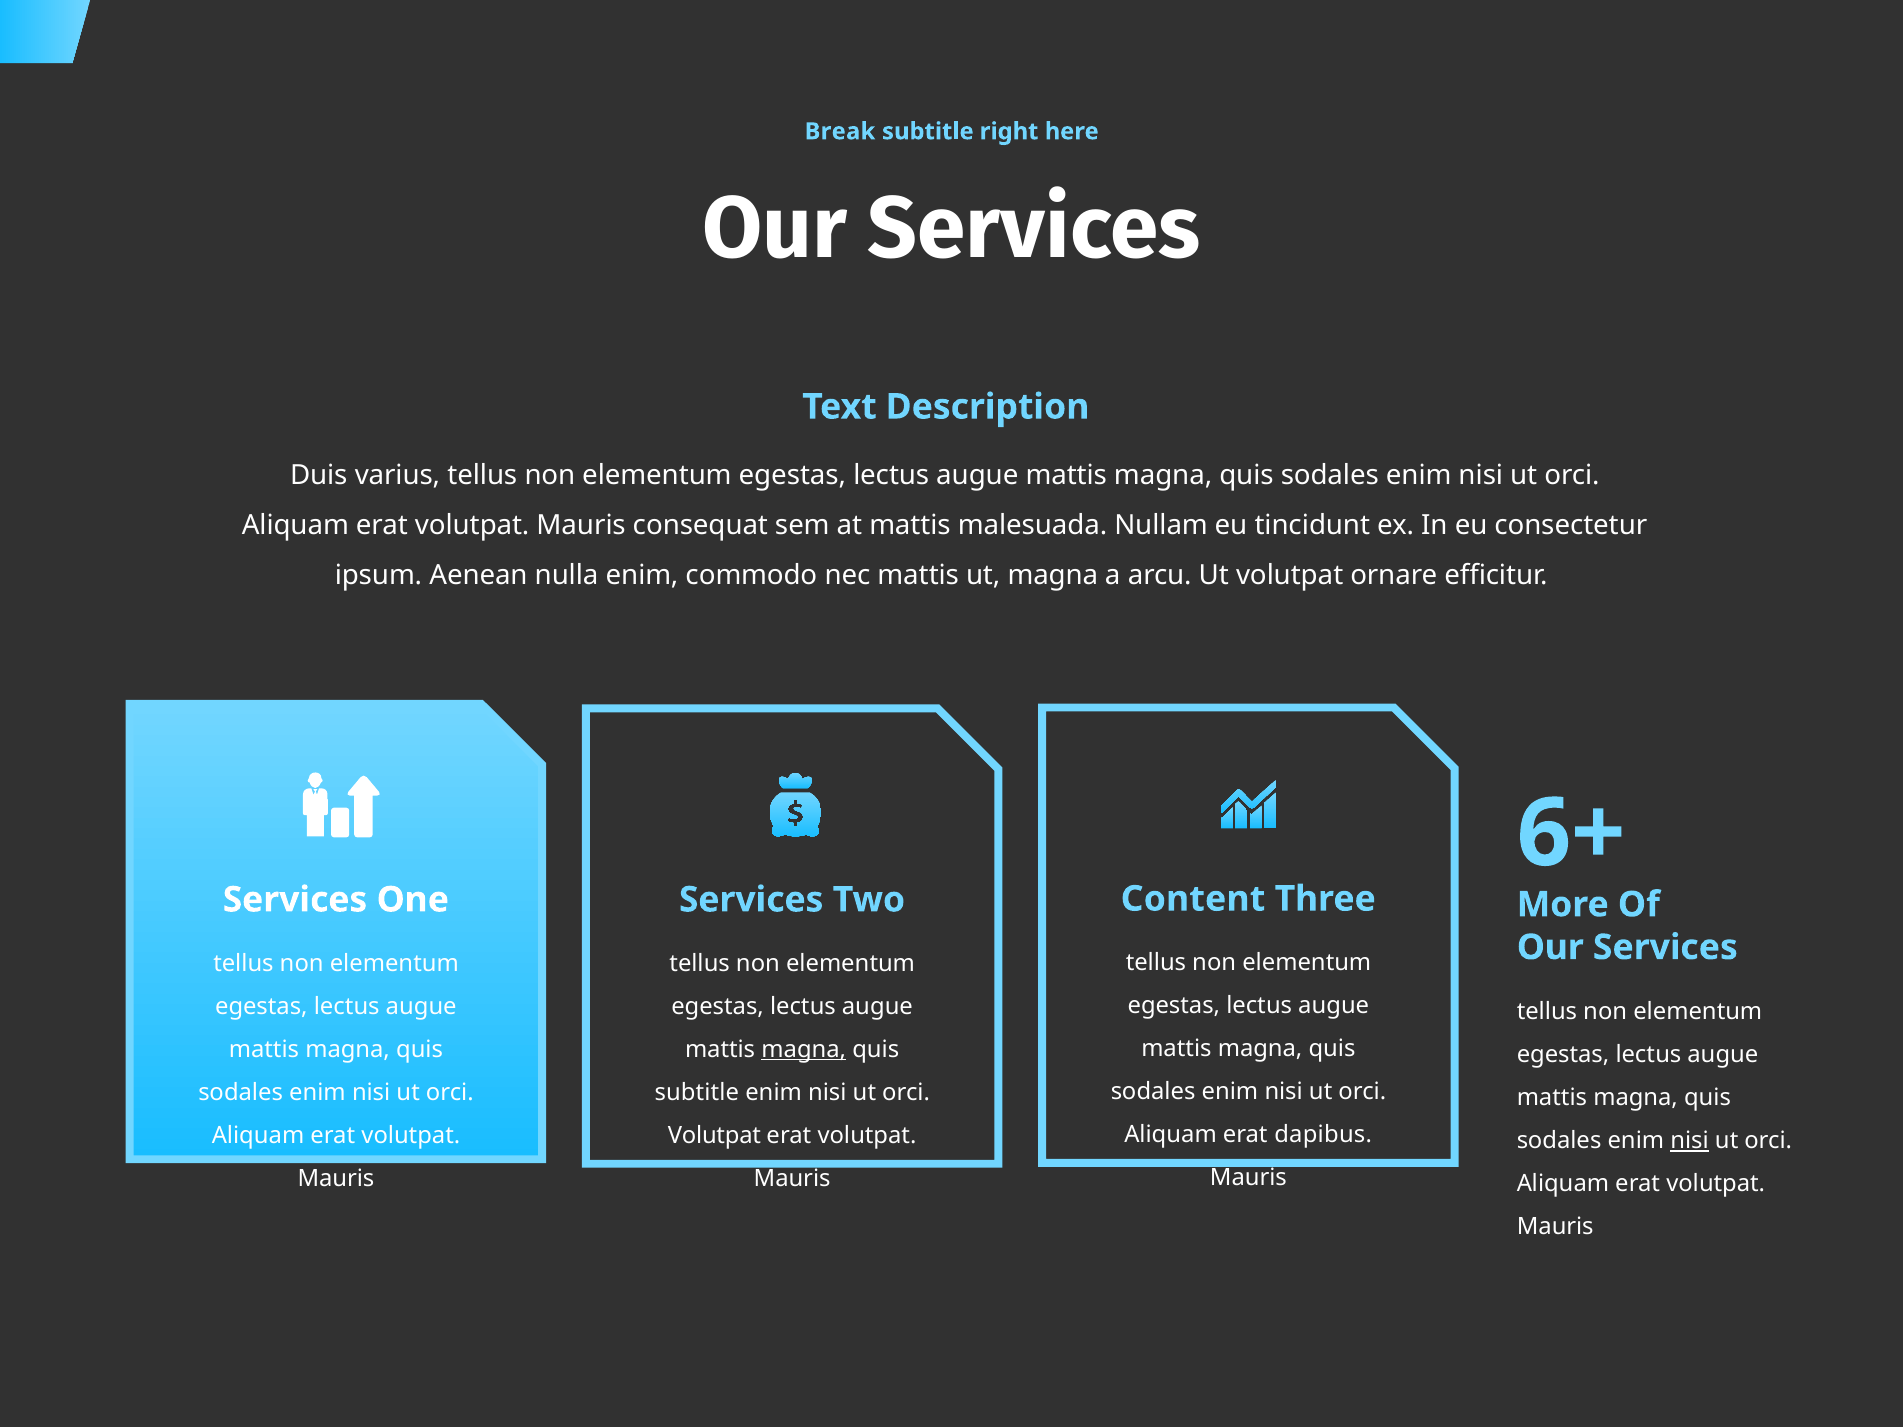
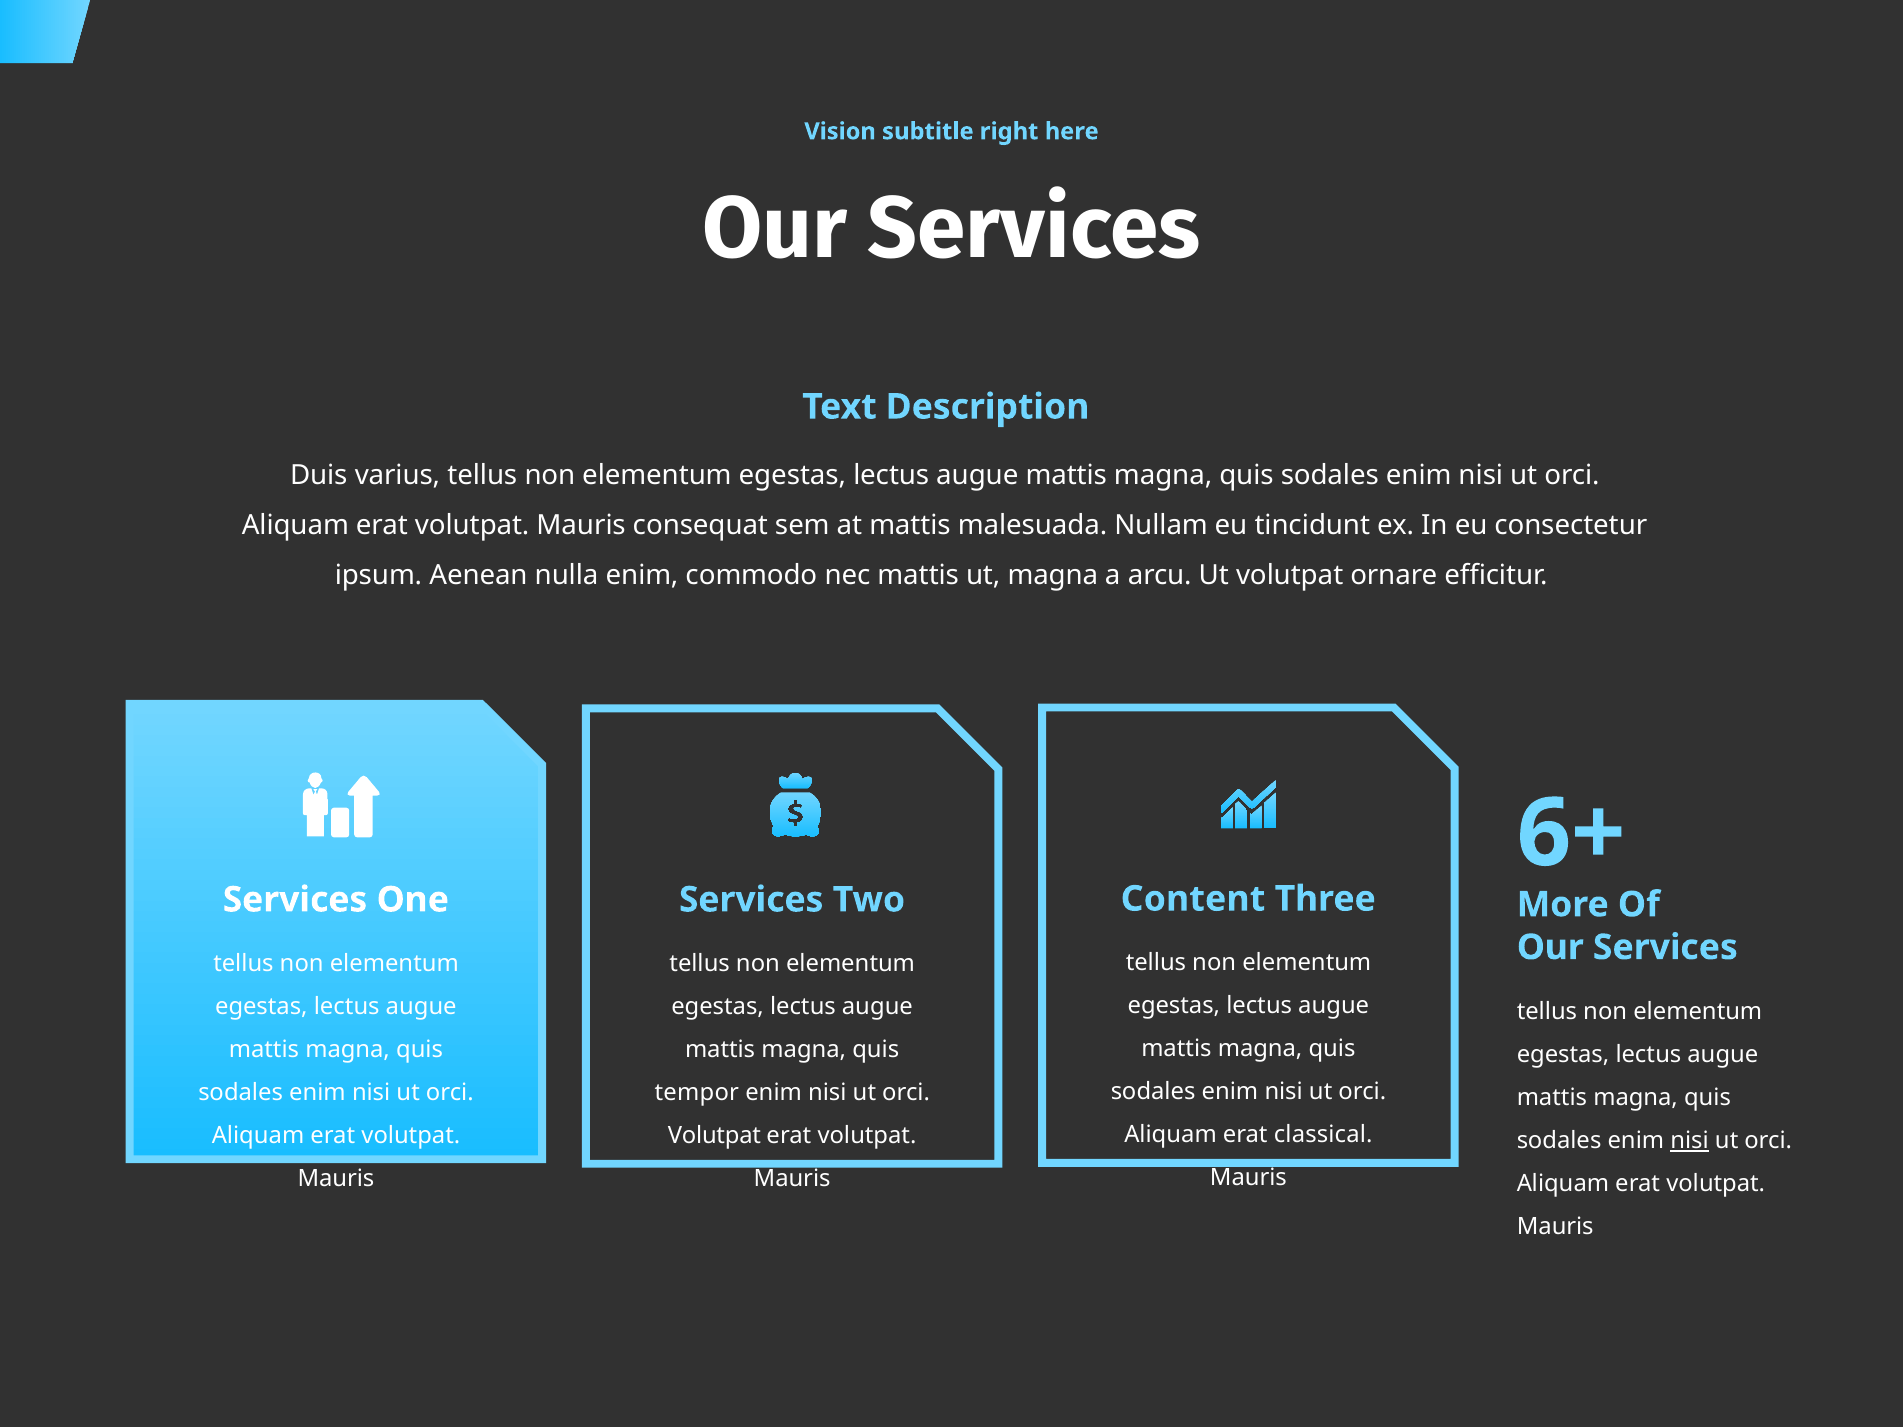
Break: Break -> Vision (840, 131)
magna underline: present -> none (804, 1050)
subtitle: subtitle -> tempor (697, 1093)
dapibus: dapibus -> classical (1323, 1135)
